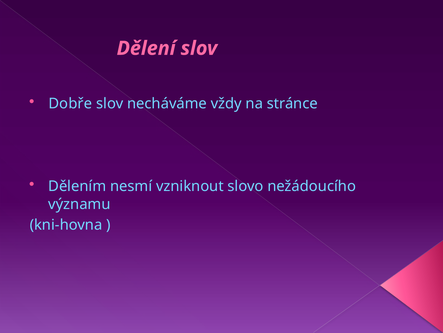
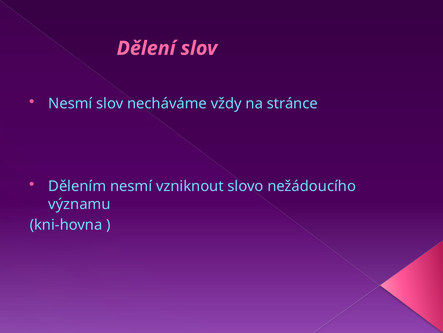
Dobře: Dobře -> Nesmí (70, 103)
